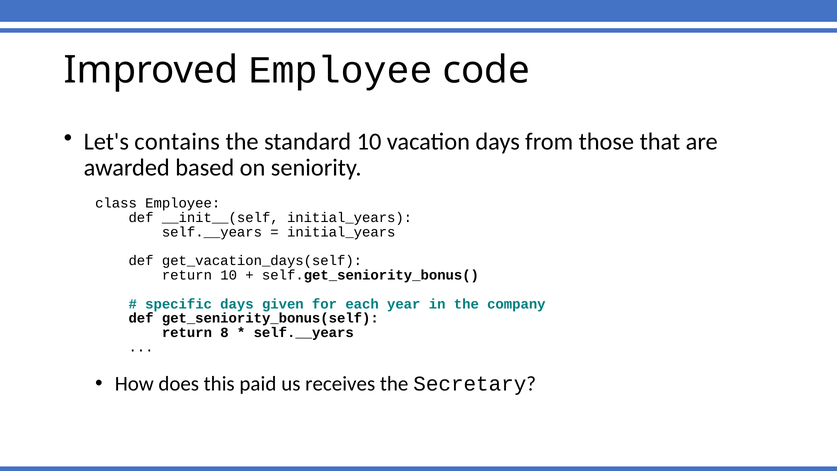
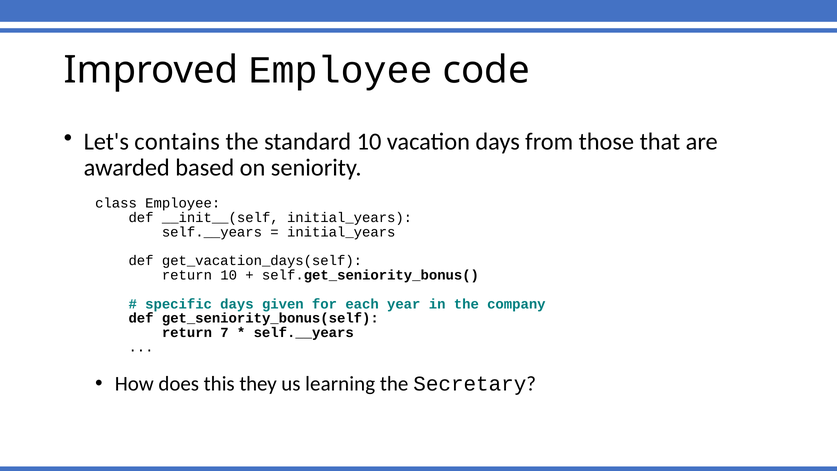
8: 8 -> 7 (224, 333)
paid: paid -> they (258, 384)
receives: receives -> learning (340, 384)
